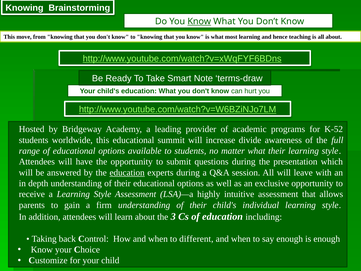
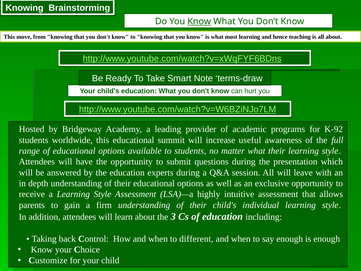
K-52: K-52 -> K-92 (334, 129)
divide: divide -> useful (250, 140)
education underline: present -> none (127, 172)
